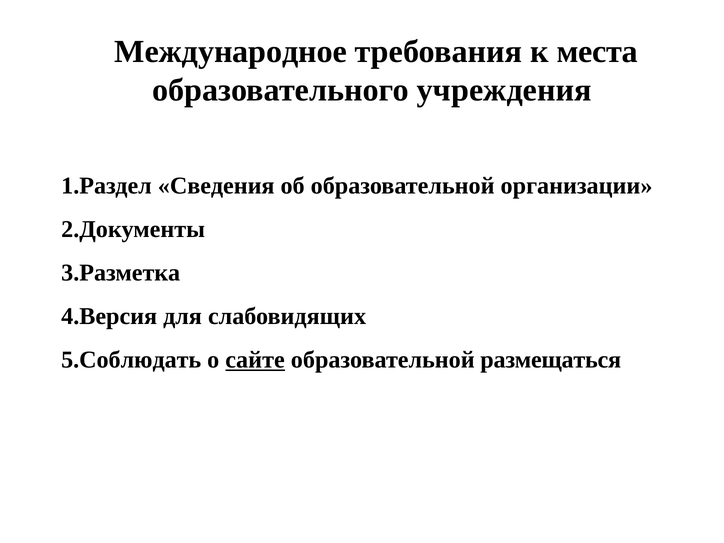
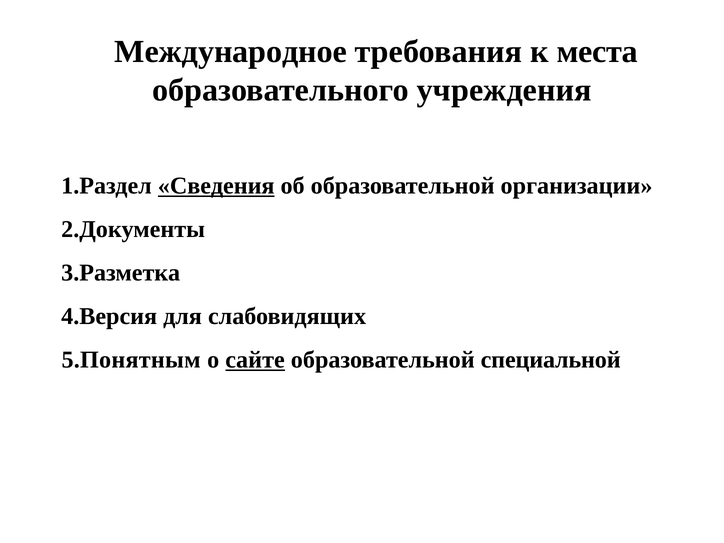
Сведения underline: none -> present (216, 186)
5.Соблюдать: 5.Соблюдать -> 5.Понятным (131, 360)
размещаться: размещаться -> специальной (551, 360)
